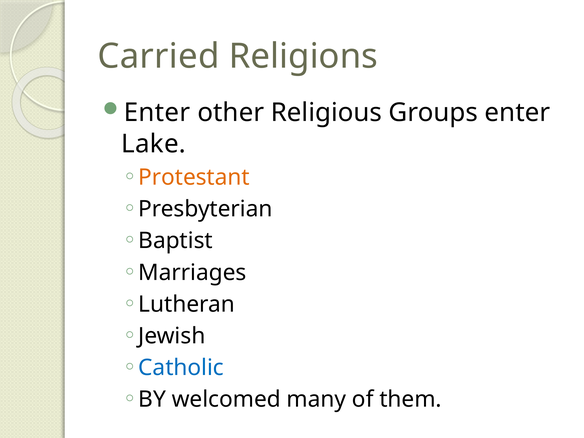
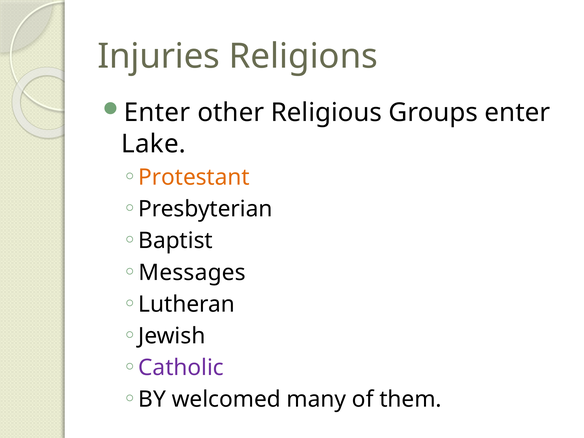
Carried: Carried -> Injuries (159, 56)
Marriages: Marriages -> Messages (192, 273)
Catholic colour: blue -> purple (181, 368)
